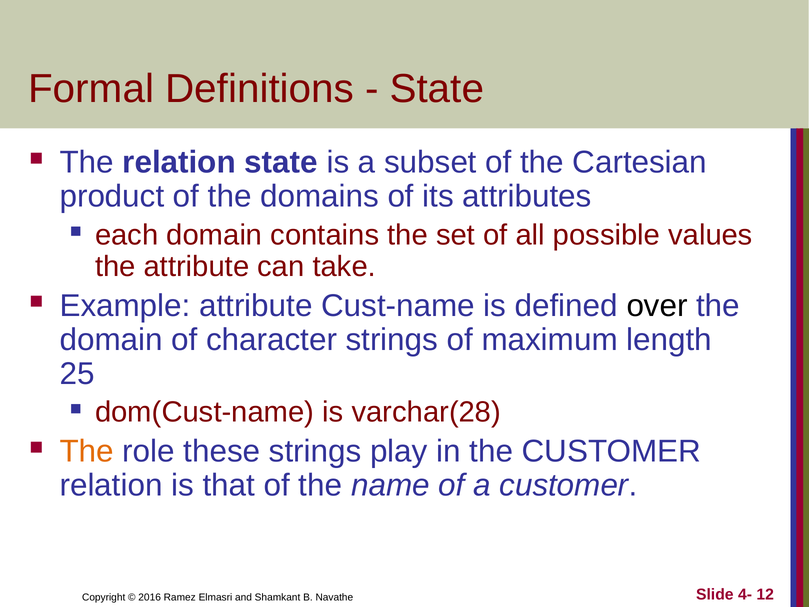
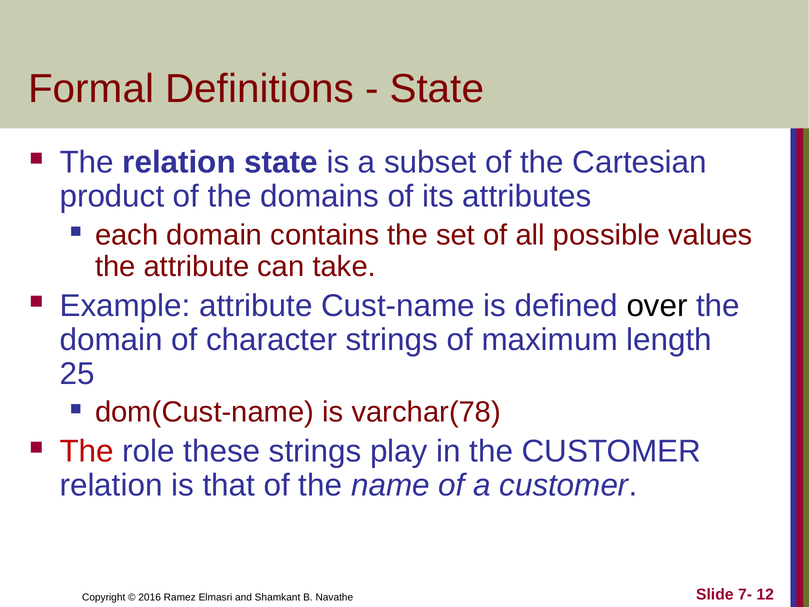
varchar(28: varchar(28 -> varchar(78 (426, 412)
The colour: orange -> red (87, 451)
4-: 4- -> 7- (745, 594)
